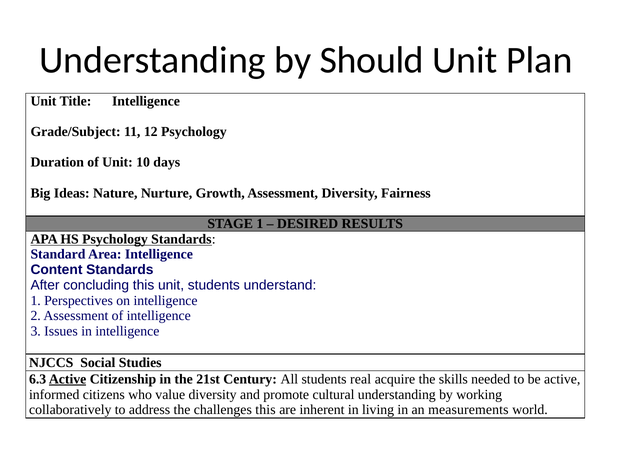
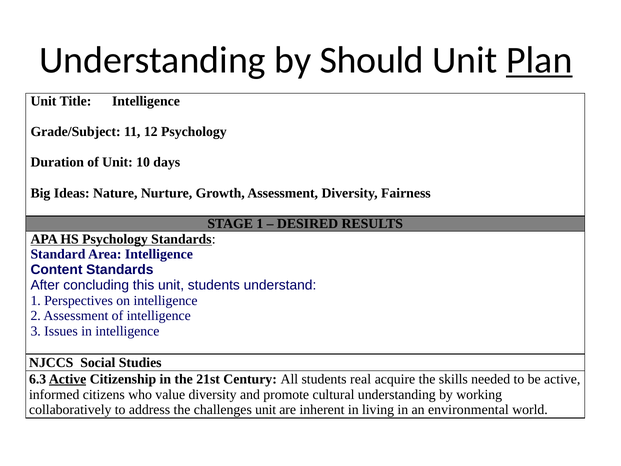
Plan underline: none -> present (539, 60)
challenges this: this -> unit (266, 410)
measurements: measurements -> environmental (468, 410)
